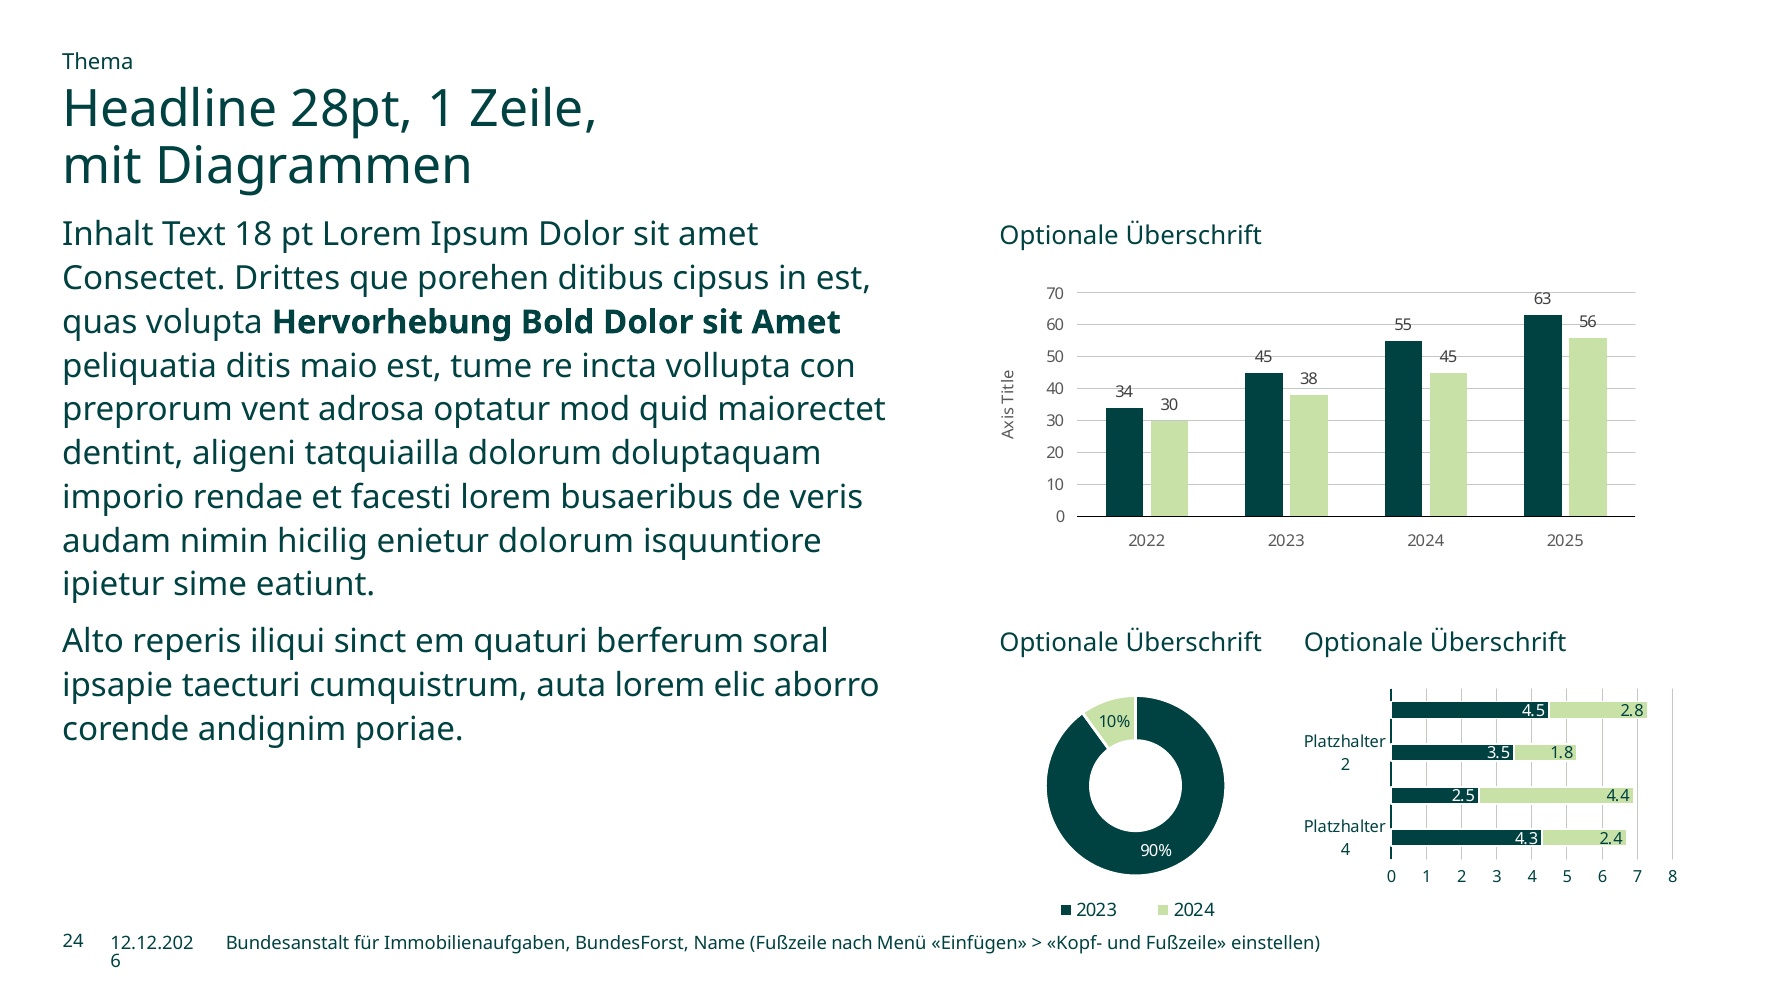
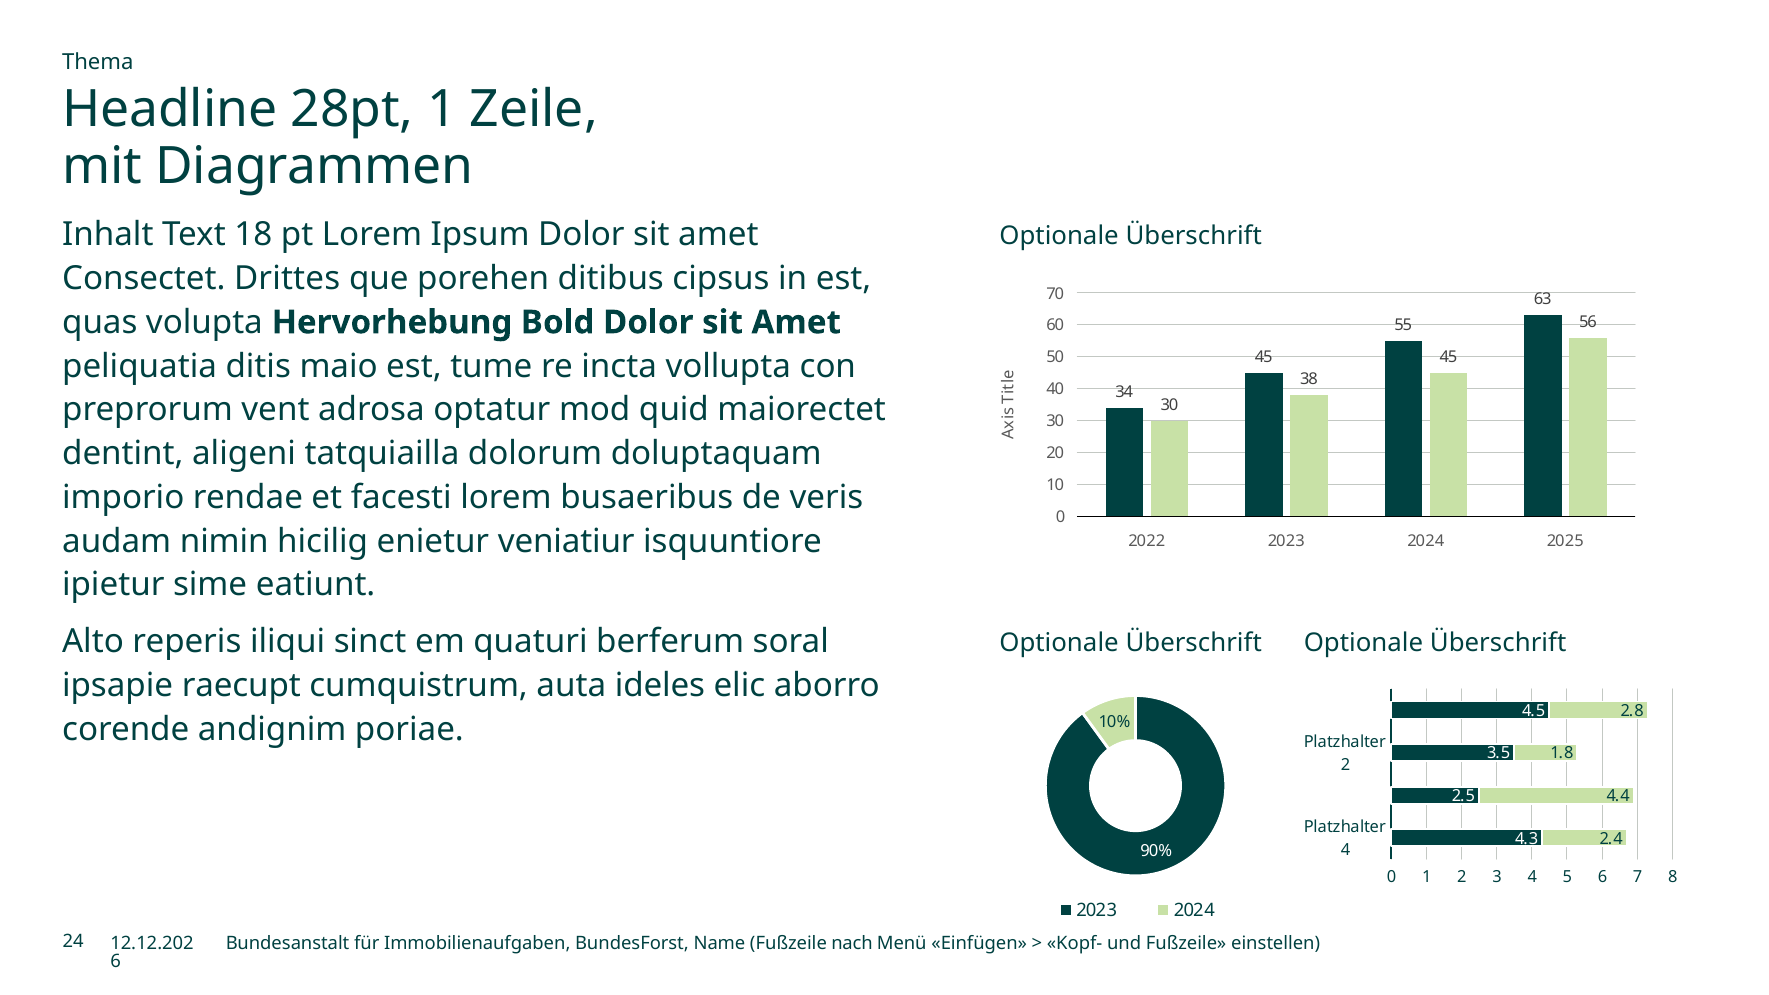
enietur dolorum: dolorum -> veniatiur (566, 541)
taecturi: taecturi -> raecupt (241, 685)
auta lorem: lorem -> ideles (660, 685)
